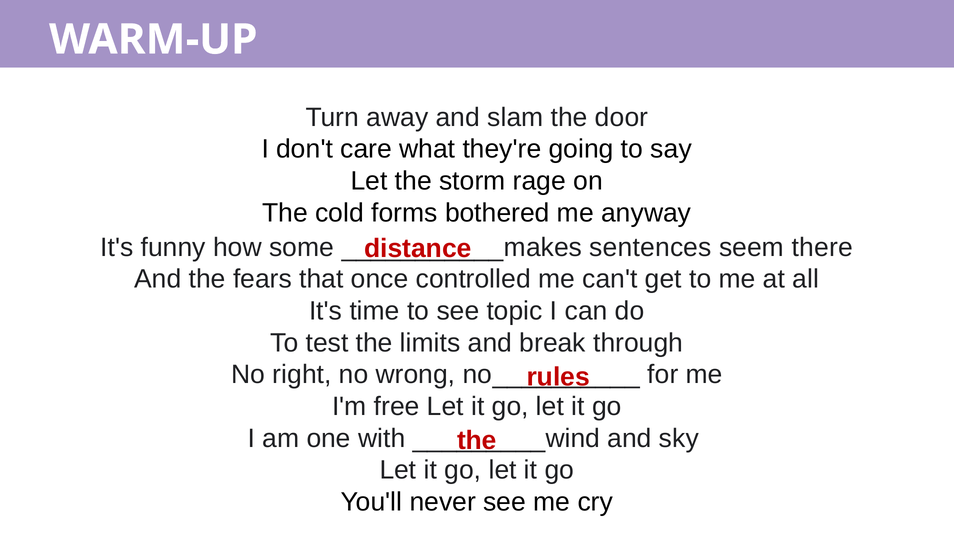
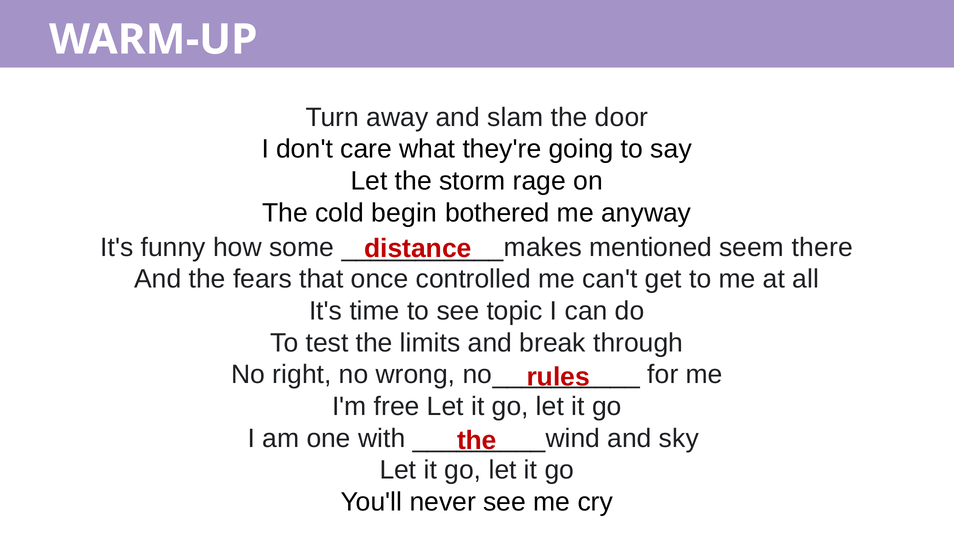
forms: forms -> begin (404, 213)
sentences: sentences -> mentioned (651, 247)
